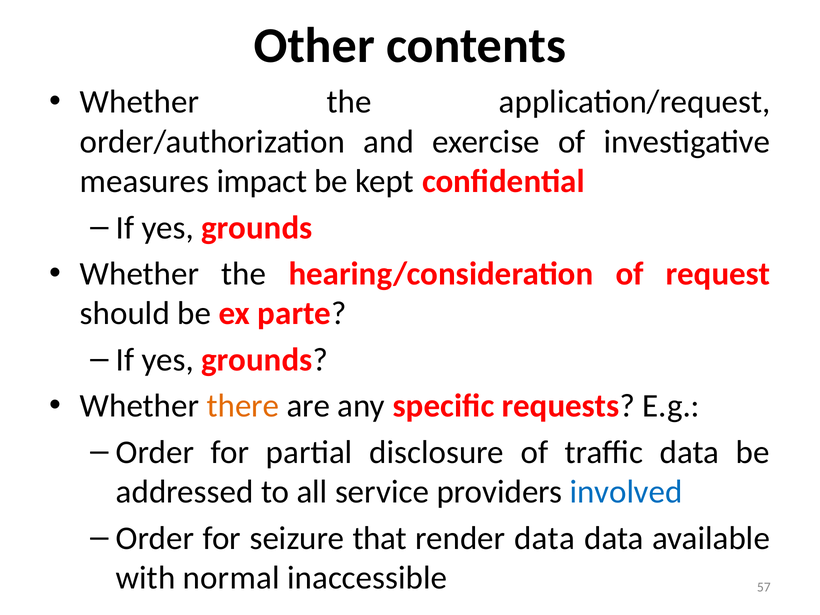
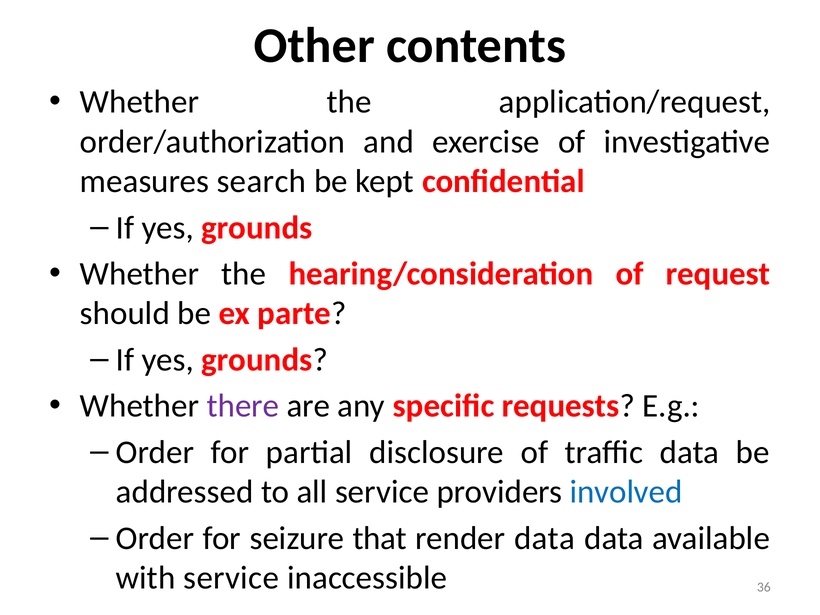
impact: impact -> search (262, 181)
there colour: orange -> purple (243, 406)
with normal: normal -> service (231, 578)
57: 57 -> 36 (764, 587)
